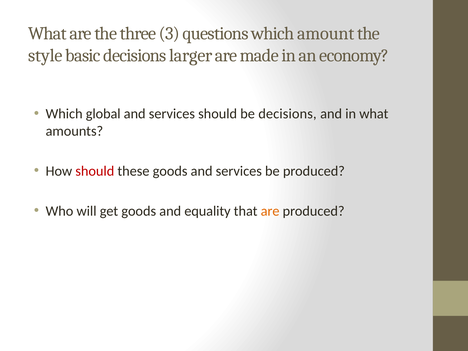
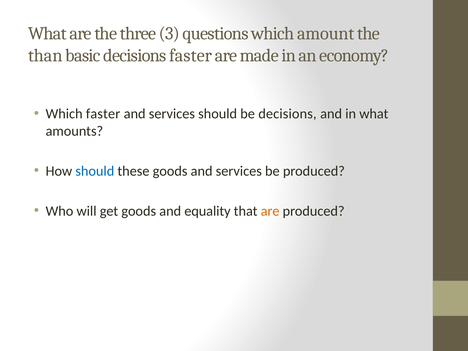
style: style -> than (45, 55)
decisions larger: larger -> faster (191, 55)
Which global: global -> faster (103, 114)
should colour: red -> blue (95, 171)
